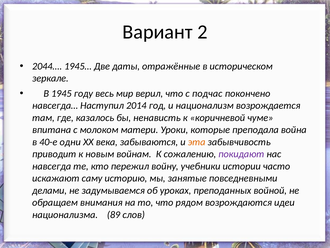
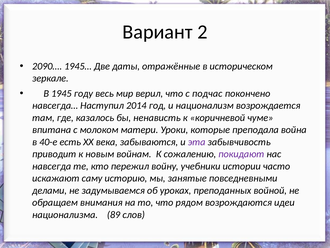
2044…: 2044… -> 2090… (47, 66)
одни: одни -> есть (70, 142)
эта colour: orange -> purple (197, 142)
